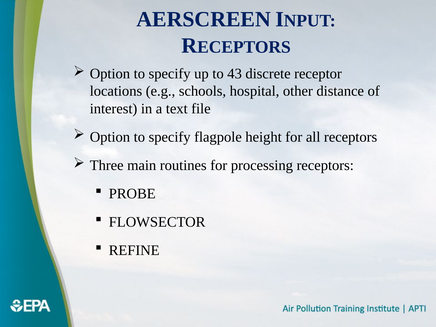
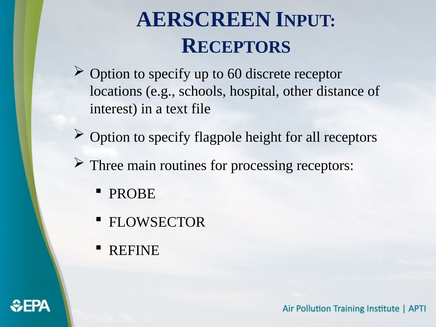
43: 43 -> 60 (235, 74)
